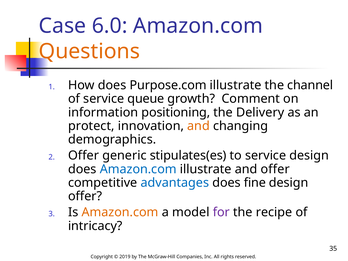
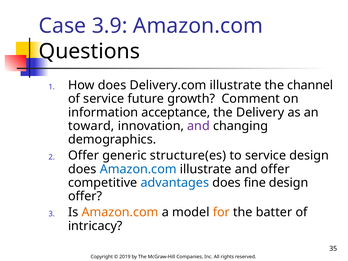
6.0: 6.0 -> 3.9 (110, 26)
Questions colour: orange -> black (89, 51)
Purpose.com: Purpose.com -> Delivery.com (168, 85)
queue: queue -> future (146, 99)
positioning: positioning -> acceptance (176, 112)
protect: protect -> toward (91, 126)
and colour: orange -> purple (198, 126)
stipulates(es: stipulates(es -> structure(es (188, 156)
for colour: purple -> orange (221, 212)
recipe: recipe -> batter (274, 212)
